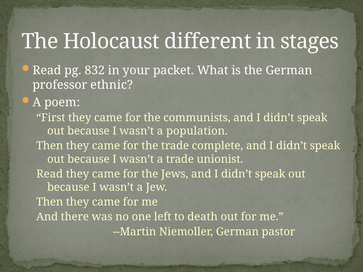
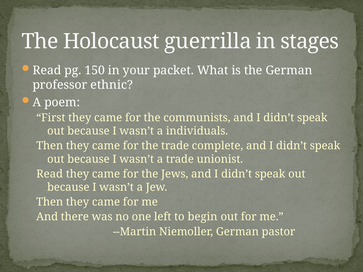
different: different -> guerrilla (208, 41)
832: 832 -> 150 (95, 70)
population: population -> individuals (197, 131)
death: death -> begin (203, 217)
